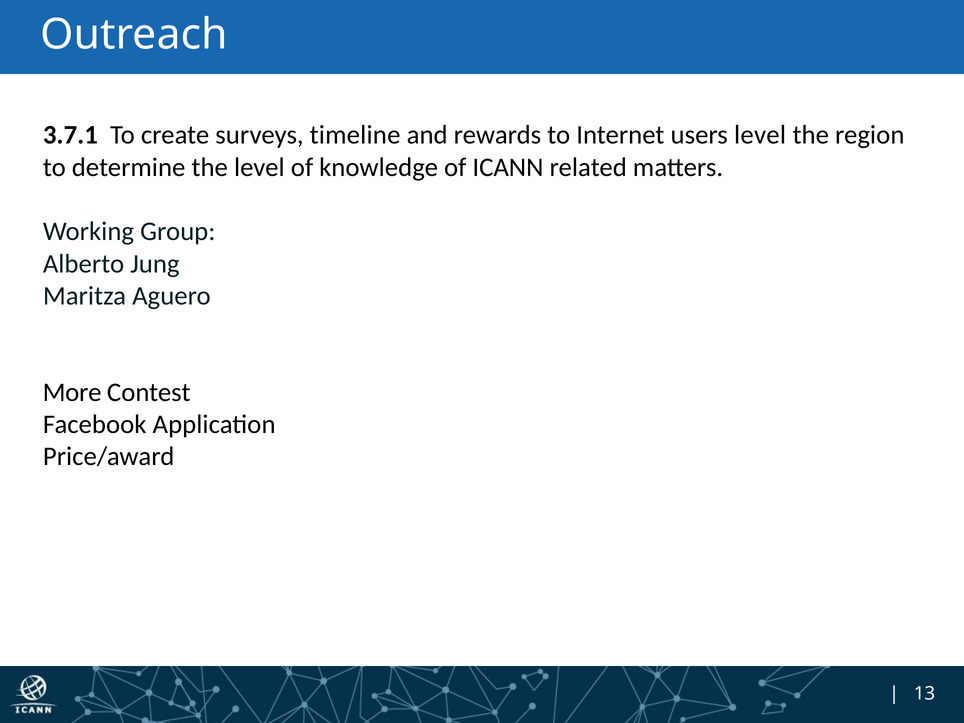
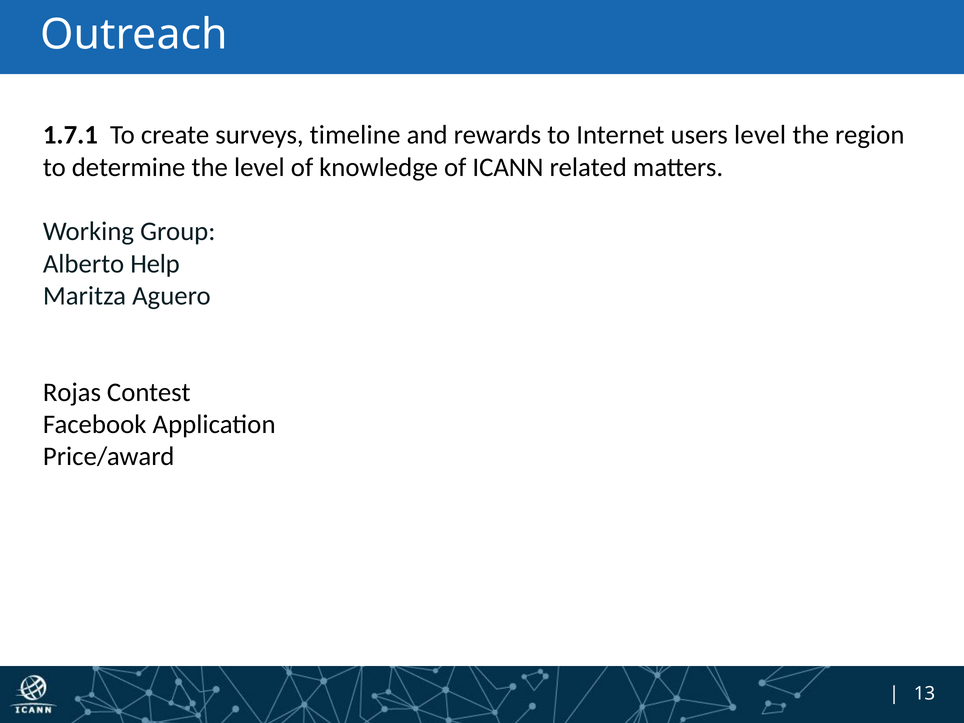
3.7.1: 3.7.1 -> 1.7.1 (70, 135)
Jung: Jung -> Help (155, 264)
More: More -> Rojas (72, 392)
